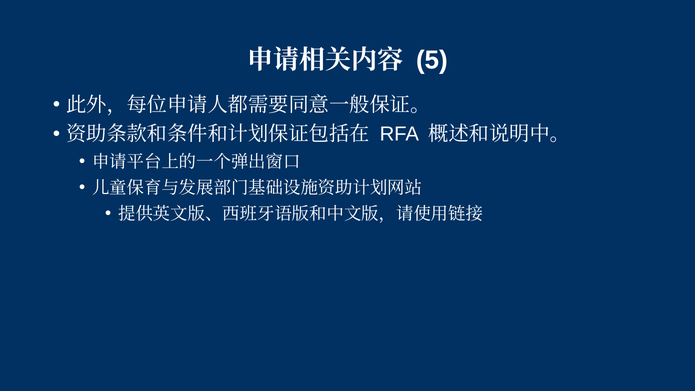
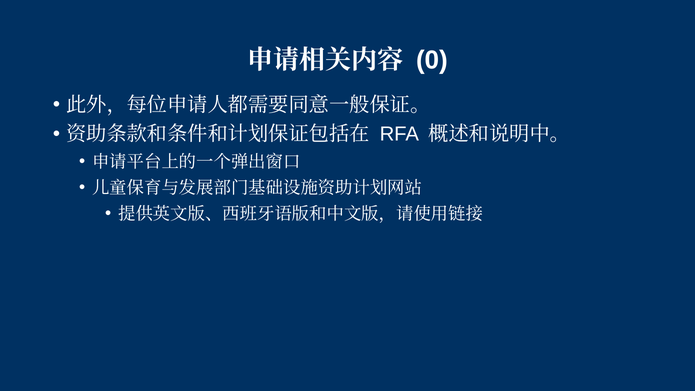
5: 5 -> 0 (432, 60)
